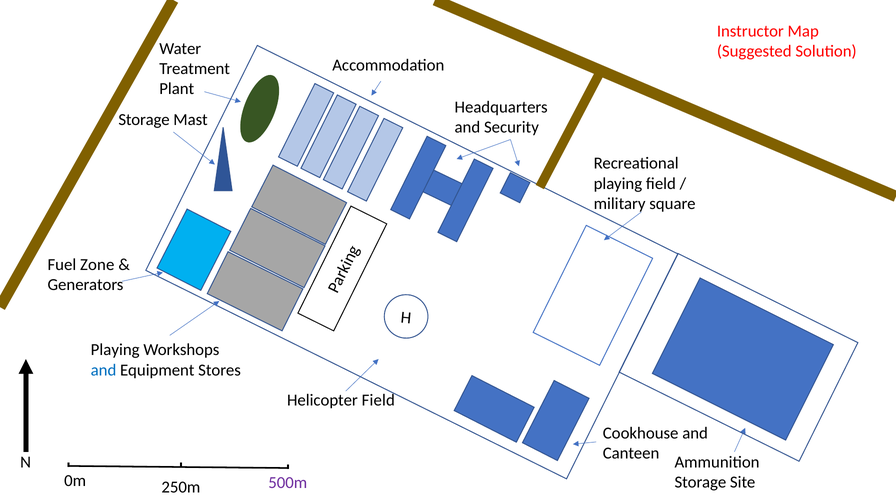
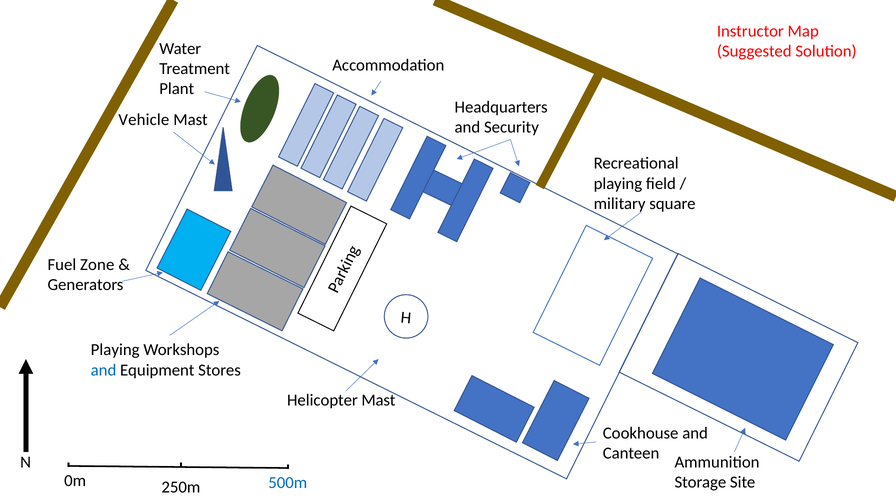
Storage: Storage -> Vehicle (144, 120)
Helicopter Field: Field -> Mast (378, 400)
500m colour: purple -> blue (288, 483)
